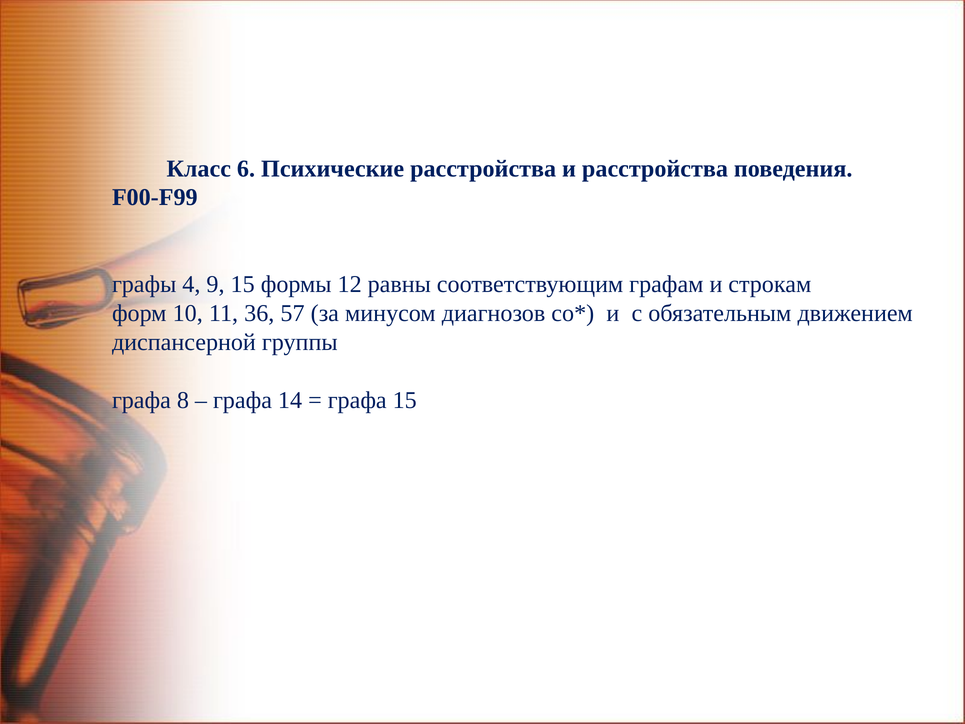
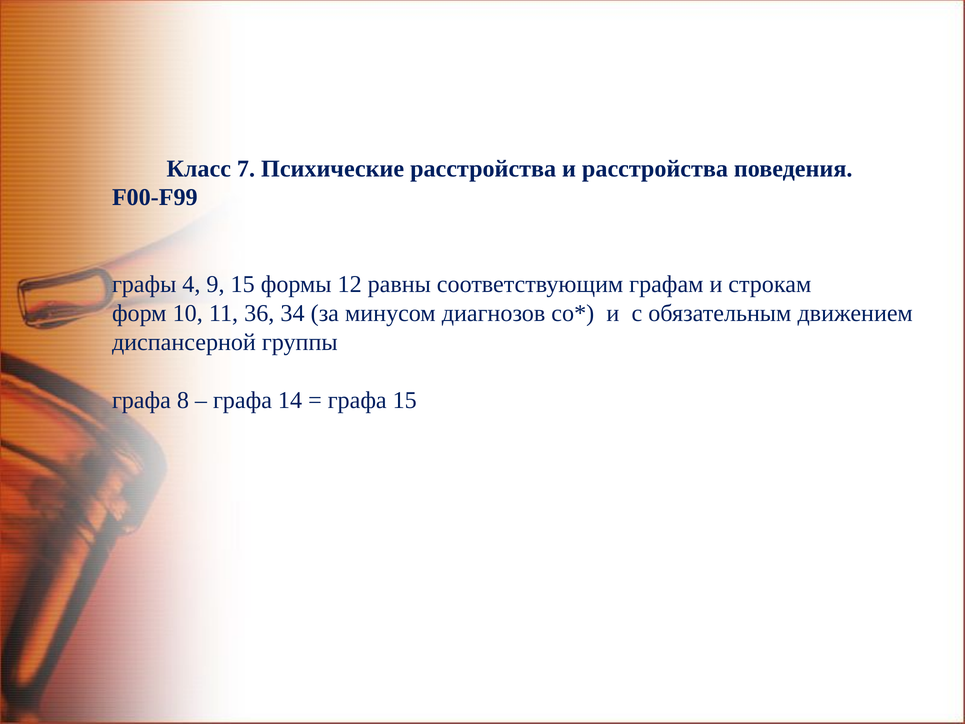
6: 6 -> 7 (246, 169)
57: 57 -> 34 (293, 313)
